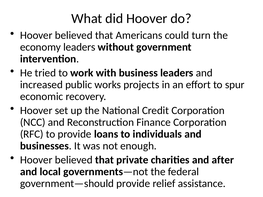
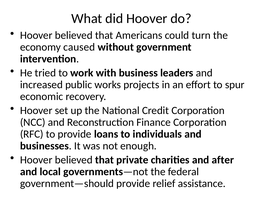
economy leaders: leaders -> caused (79, 47)
